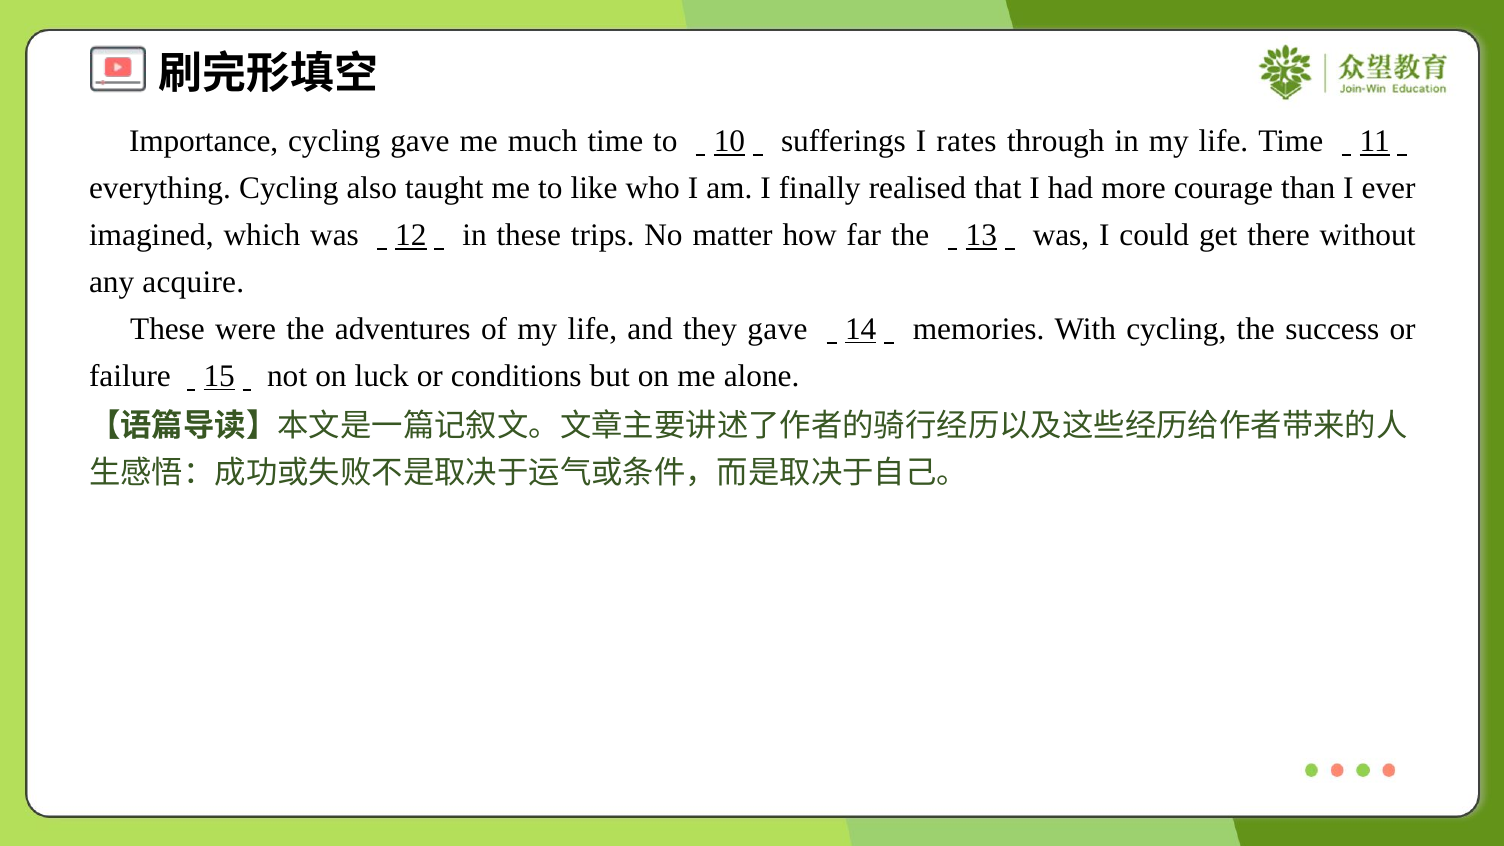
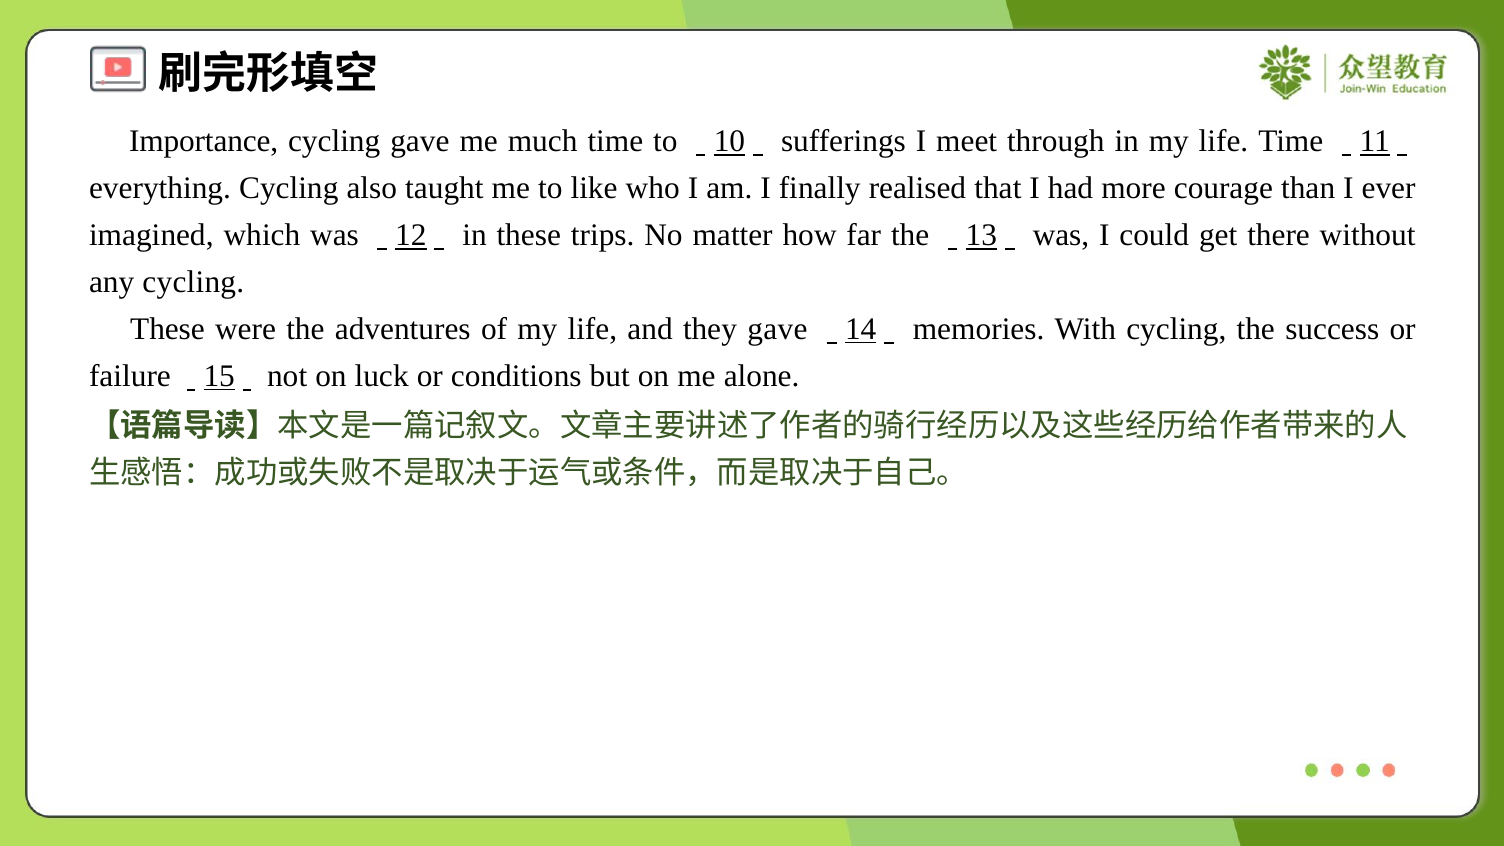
rates: rates -> meet (967, 141)
any acquire: acquire -> cycling (193, 282)
